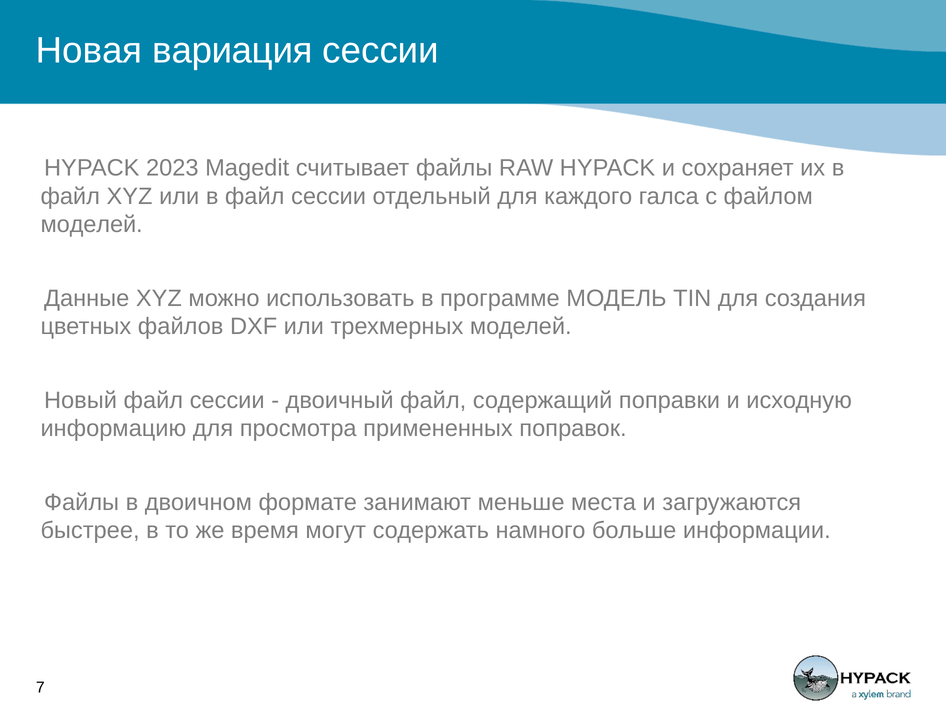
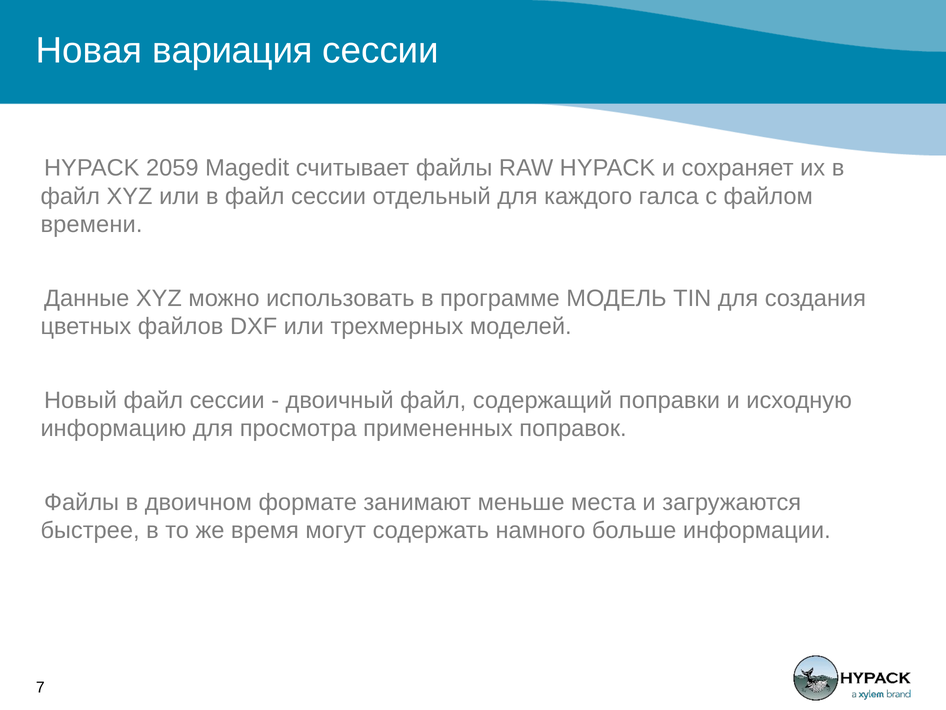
2023: 2023 -> 2059 (172, 168)
моделей: моделей -> времени (91, 225)
